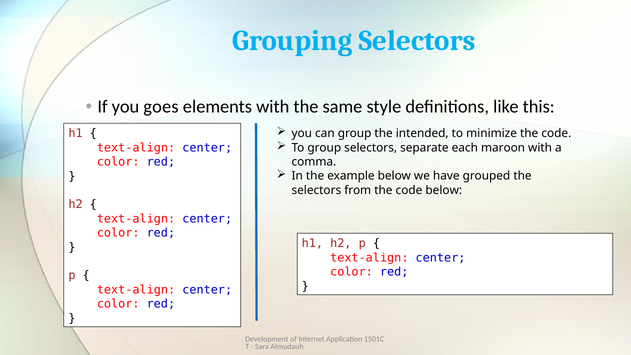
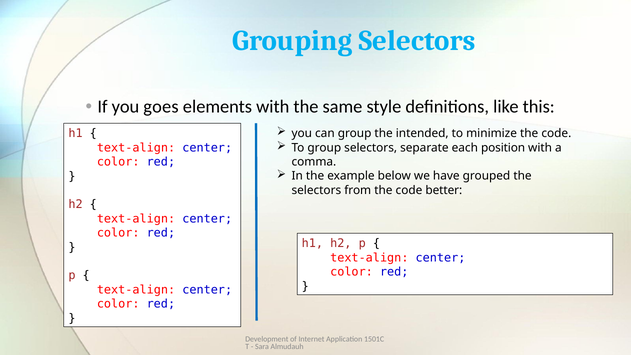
maroon: maroon -> position (503, 148)
code below: below -> better (444, 190)
